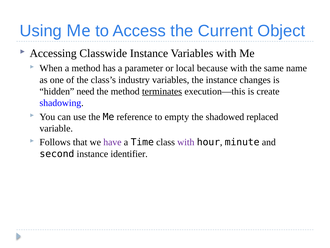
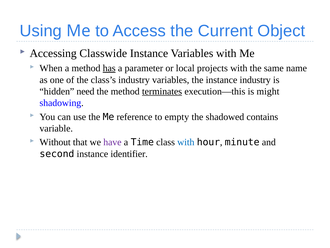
has underline: none -> present (109, 68)
because: because -> projects (212, 68)
instance changes: changes -> industry (255, 80)
create: create -> might (268, 91)
replaced: replaced -> contains (262, 117)
Follows: Follows -> Without (55, 142)
with colour: purple -> blue (186, 142)
